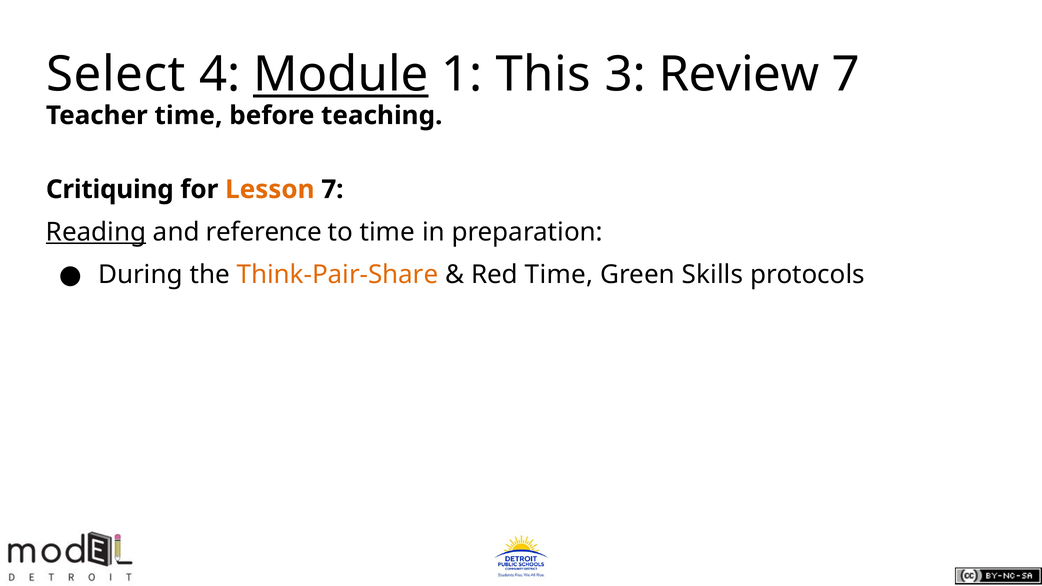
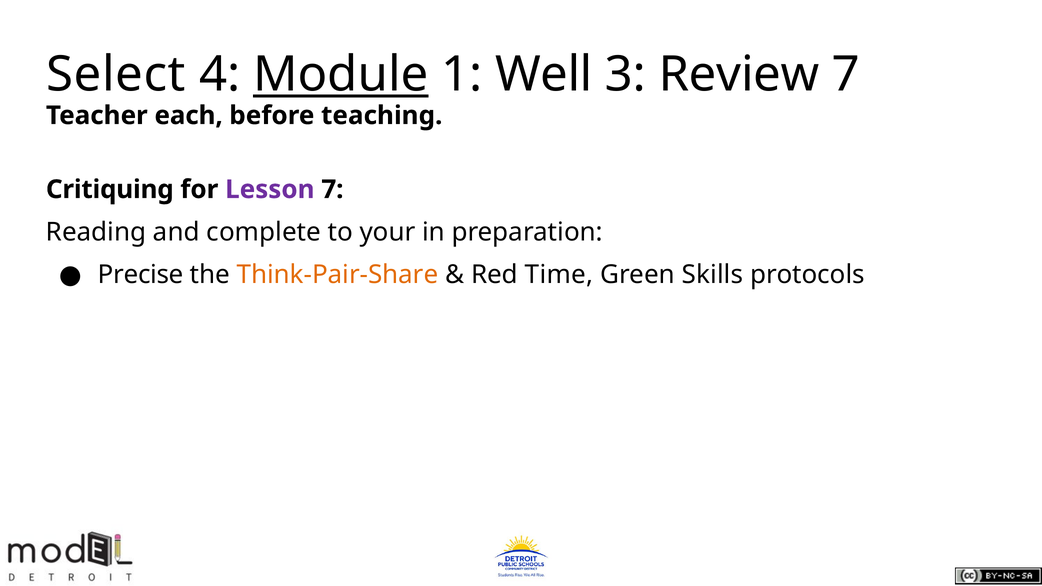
This: This -> Well (544, 75)
Teacher time: time -> each (189, 116)
Lesson colour: orange -> purple (270, 190)
Reading underline: present -> none (96, 232)
reference: reference -> complete (264, 232)
to time: time -> your (387, 232)
During: During -> Precise (141, 275)
